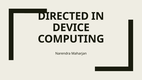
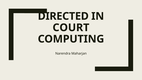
DEVICE: DEVICE -> COURT (71, 28)
